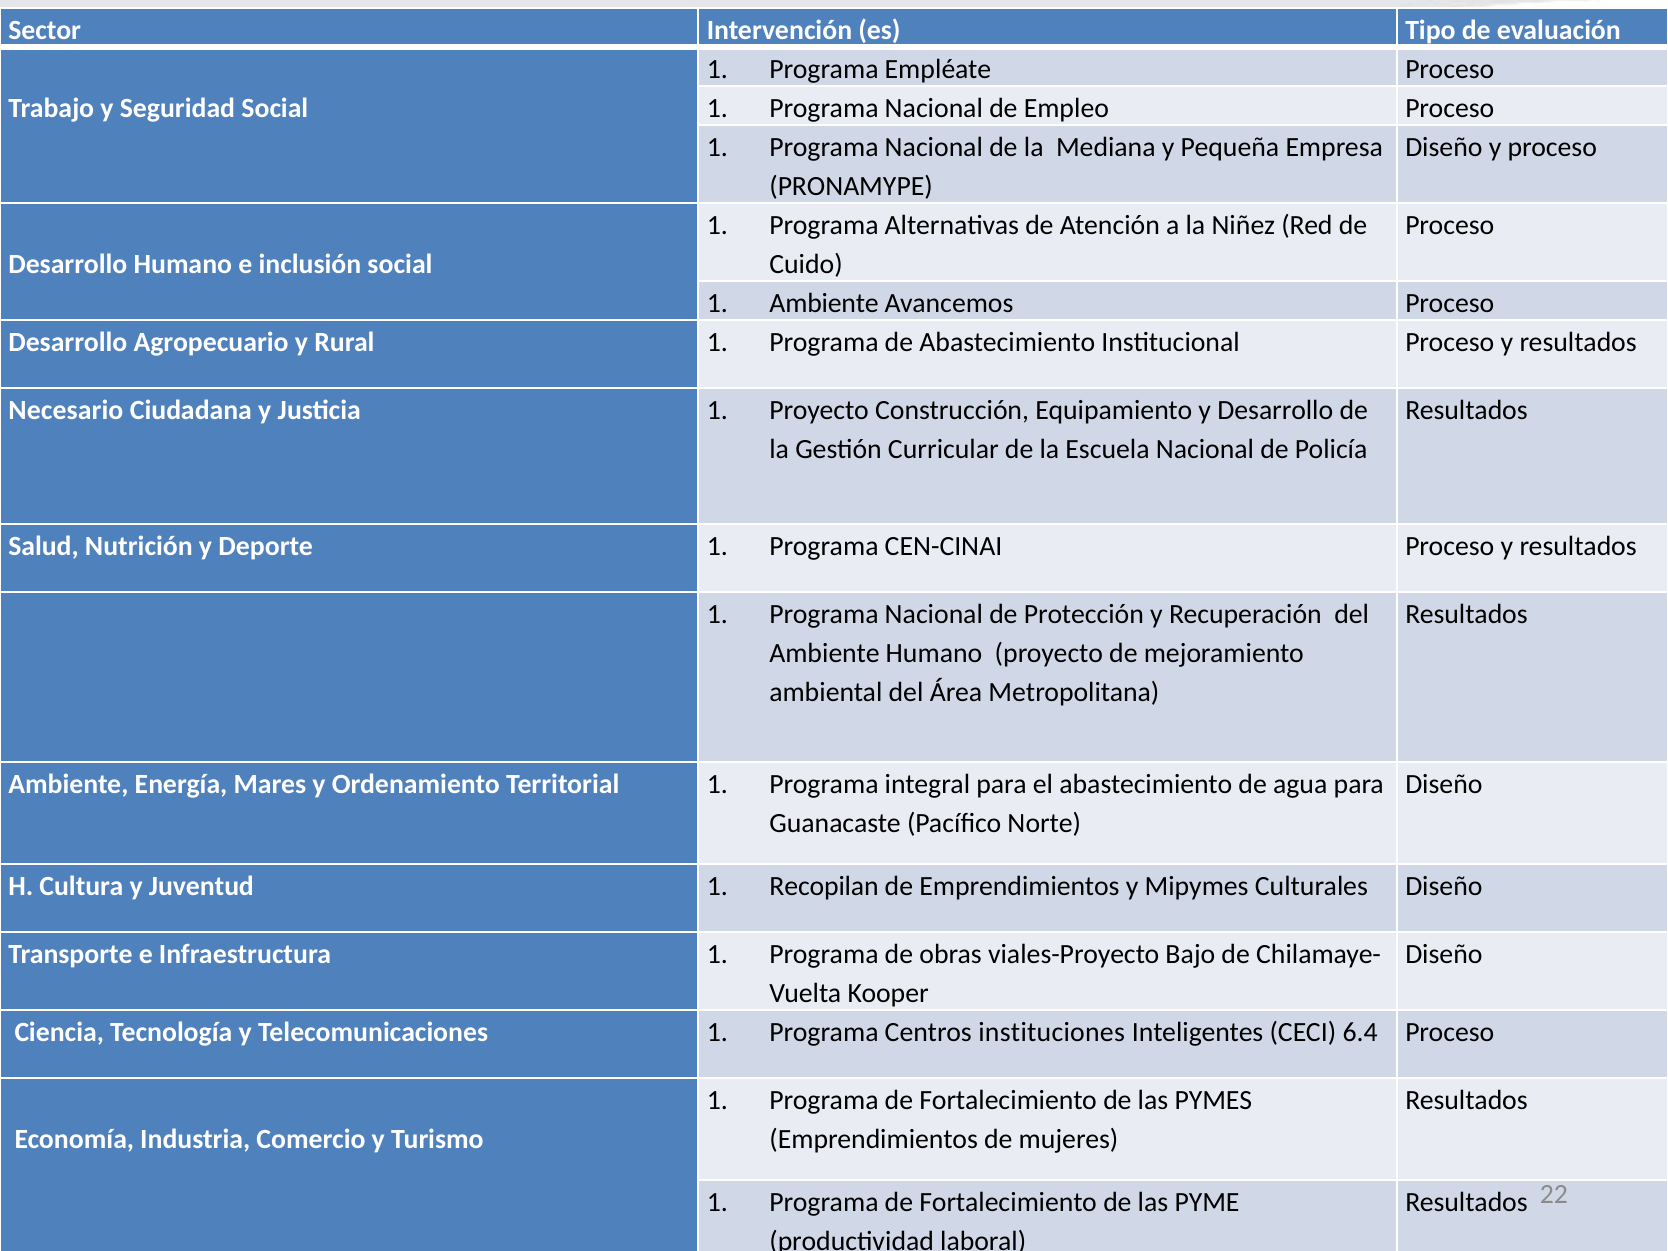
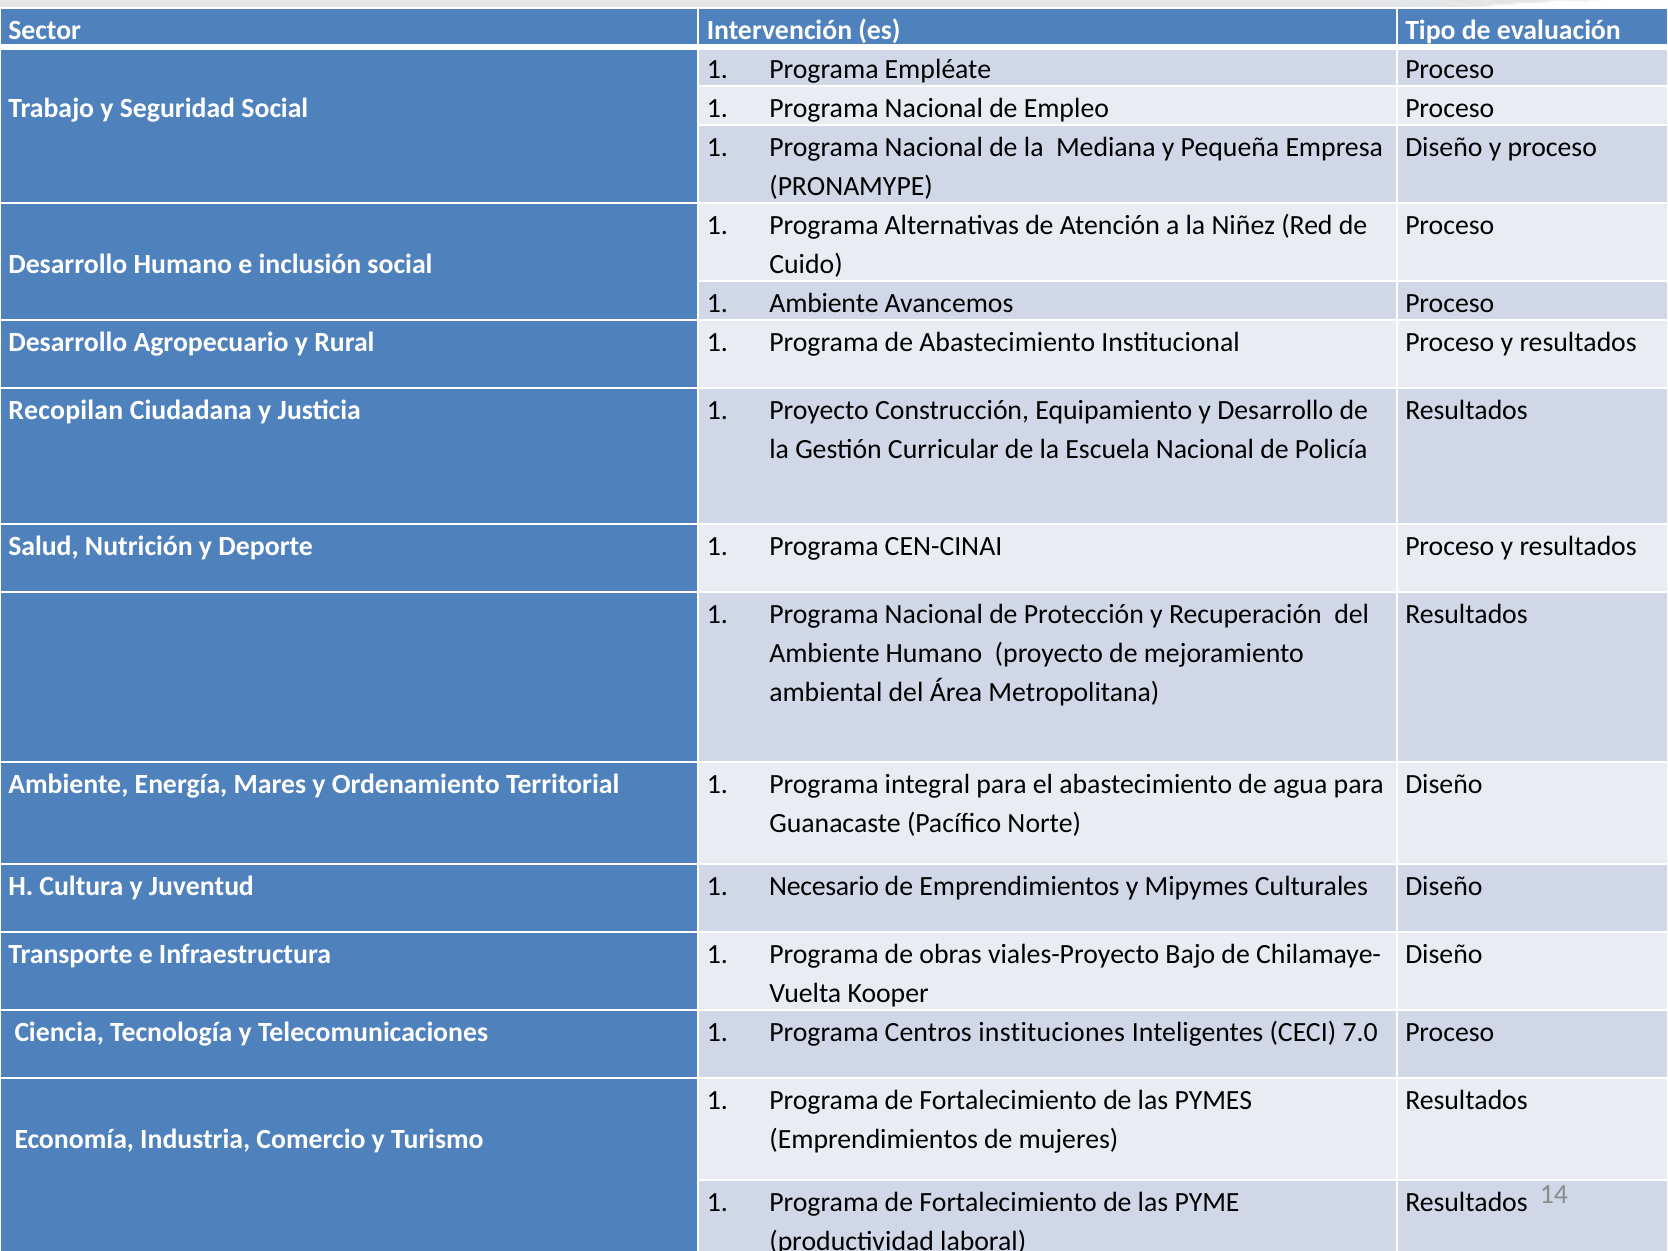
Necesario: Necesario -> Recopilan (66, 410)
Recopilan: Recopilan -> Necesario (824, 887)
6.4: 6.4 -> 7.0 (1360, 1033)
22: 22 -> 14 (1554, 1194)
